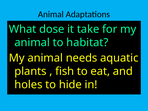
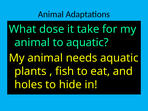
to habitat: habitat -> aquatic (87, 42)
